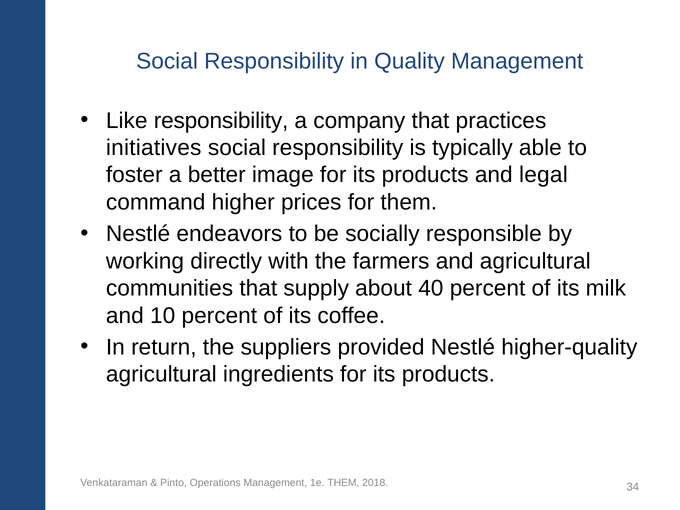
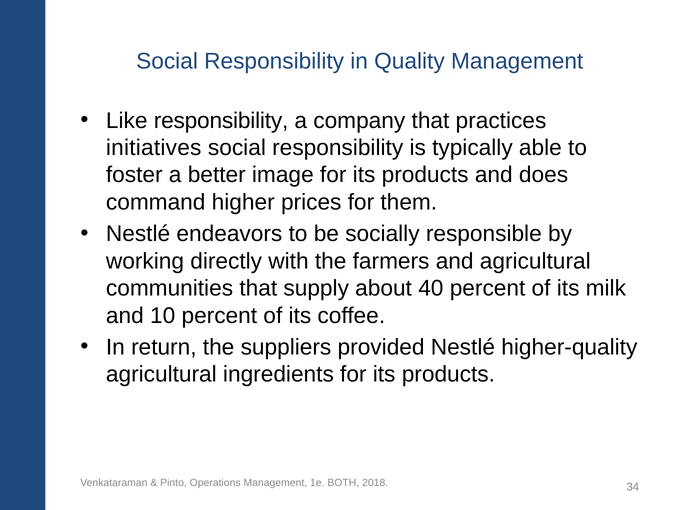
legal: legal -> does (544, 175)
1e THEM: THEM -> BOTH (343, 483)
